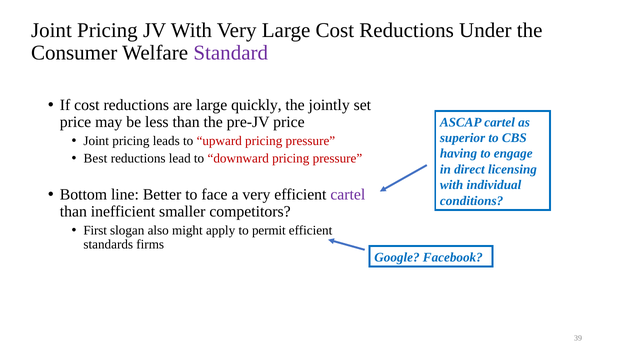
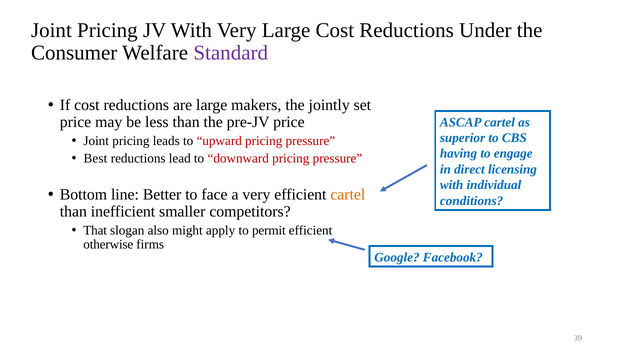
quickly: quickly -> makers (256, 105)
cartel colour: purple -> orange (348, 195)
First: First -> That (95, 231)
standards: standards -> otherwise (108, 245)
